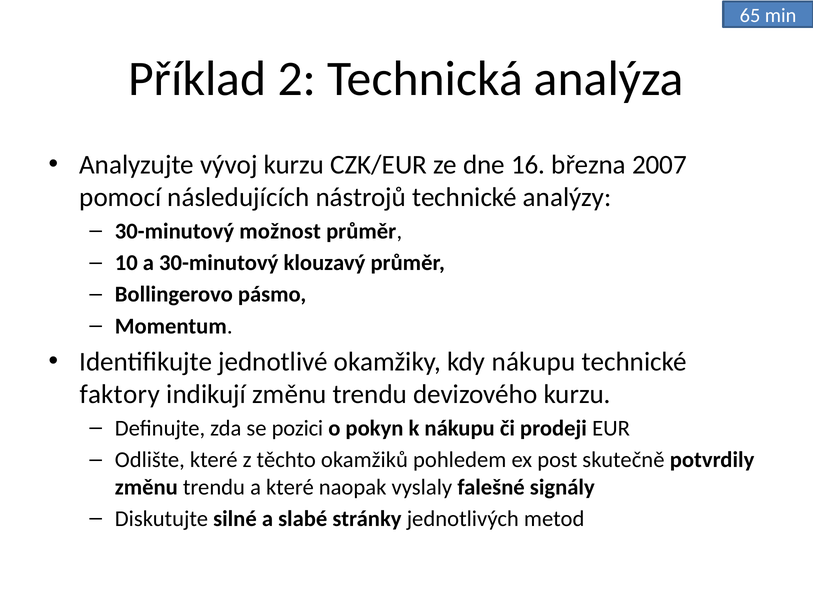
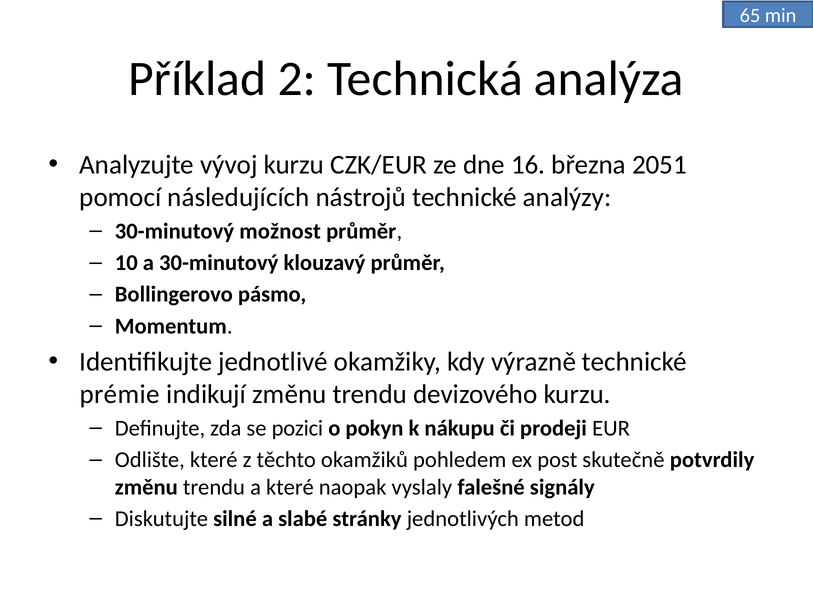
2007: 2007 -> 2051 (659, 165)
kdy nákupu: nákupu -> výrazně (534, 362)
faktory: faktory -> prémie (120, 394)
